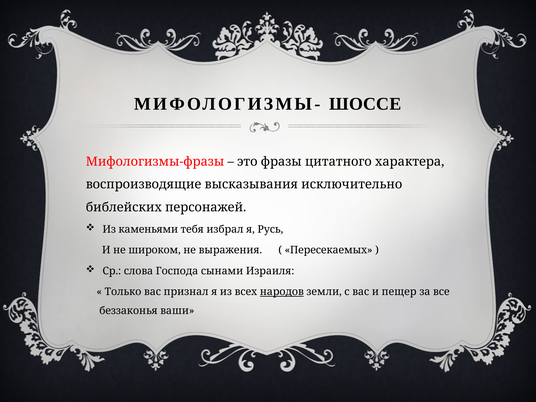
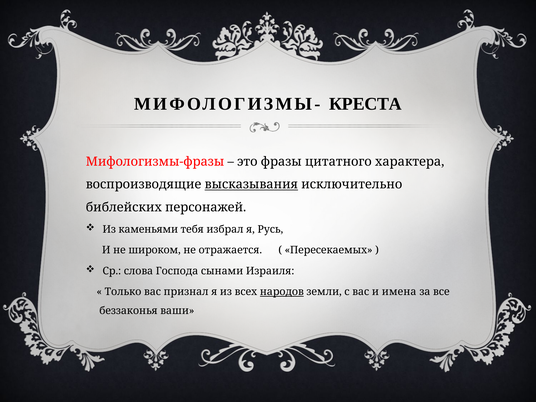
ШОССЕ: ШОССЕ -> КРЕСТА (365, 104)
высказывания underline: none -> present (251, 184)
выражения: выражения -> отражается (230, 250)
пещер: пещер -> имена (399, 292)
